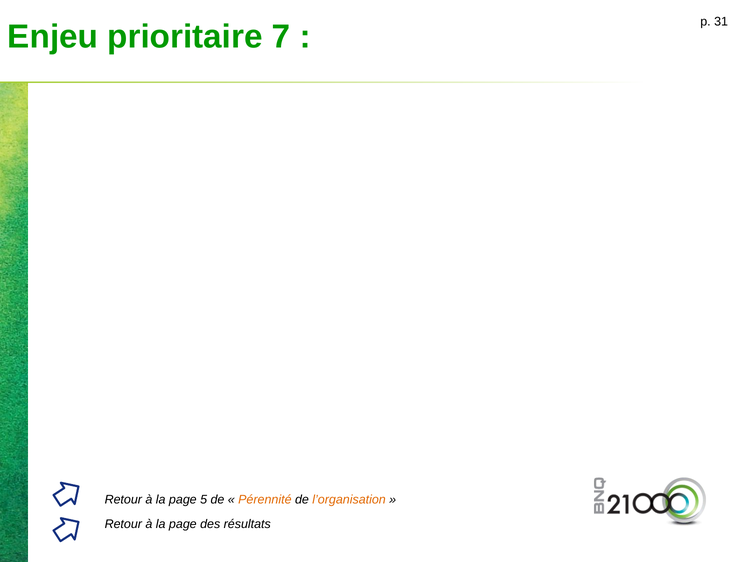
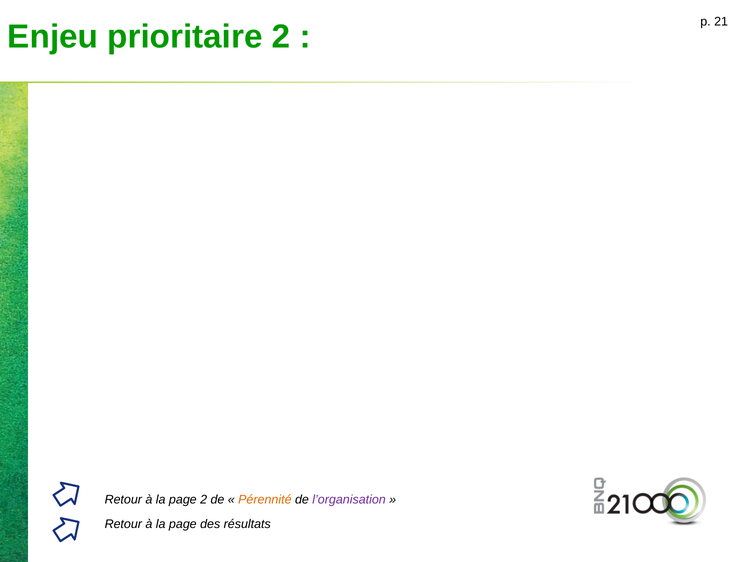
prioritaire 7: 7 -> 2 (281, 37)
31: 31 -> 21 (721, 22)
page 5: 5 -> 2 (204, 499)
l’organisation colour: orange -> purple (349, 499)
